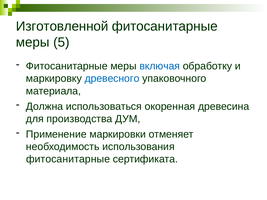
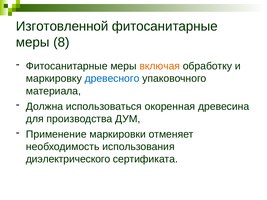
5: 5 -> 8 (61, 42)
включая colour: blue -> orange (160, 66)
фитосанитарные: фитосанитарные -> диэлектрического (68, 159)
